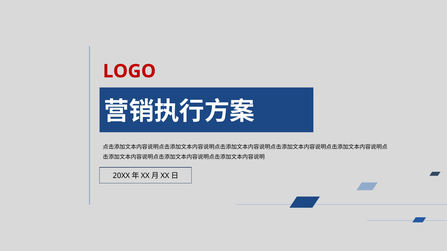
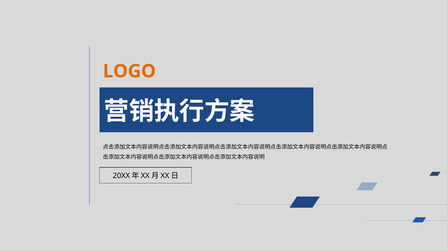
LOGO colour: red -> orange (129, 71)
